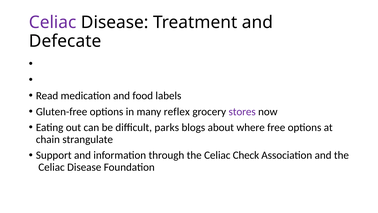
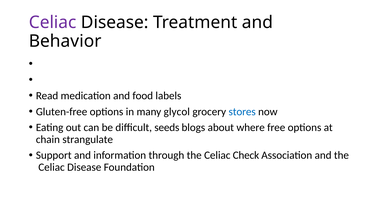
Defecate: Defecate -> Behavior (65, 41)
reflex: reflex -> glycol (177, 111)
stores colour: purple -> blue (242, 111)
parks: parks -> seeds (167, 127)
